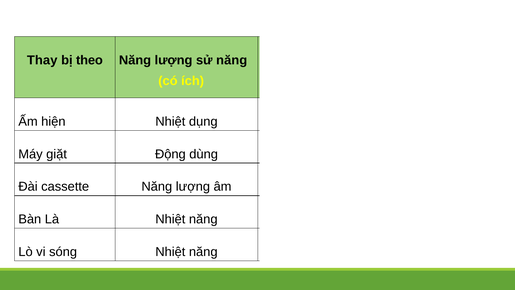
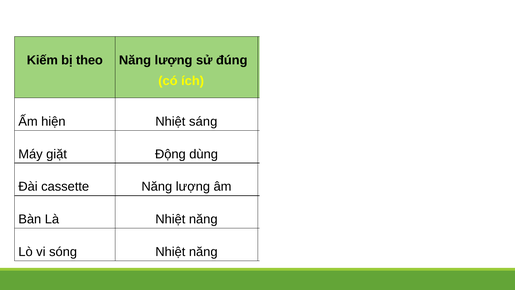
Thay: Thay -> Kiếm (42, 60)
sử năng: năng -> đúng (232, 60)
dụng: dụng -> sáng (203, 121)
